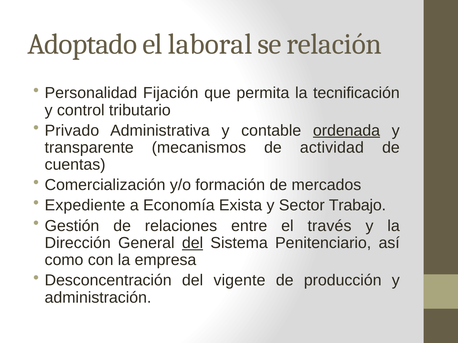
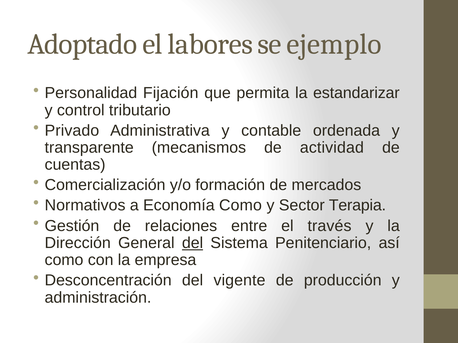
laboral: laboral -> labores (210, 44)
relación: relación -> ejemplo (334, 44)
tecnificación: tecnificación -> estandarizar (356, 93)
ordenada underline: present -> none (347, 131)
Expediente: Expediente -> Normativos (85, 206)
Economía Exista: Exista -> Como (240, 206)
Trabajo: Trabajo -> Terapia (357, 206)
